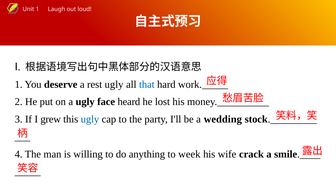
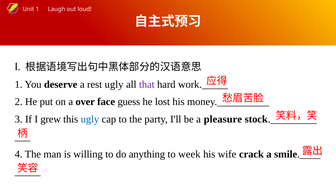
that colour: blue -> purple (147, 84)
a ugly: ugly -> over (85, 102)
heard: heard -> guess (129, 102)
wedding: wedding -> pleasure (223, 119)
